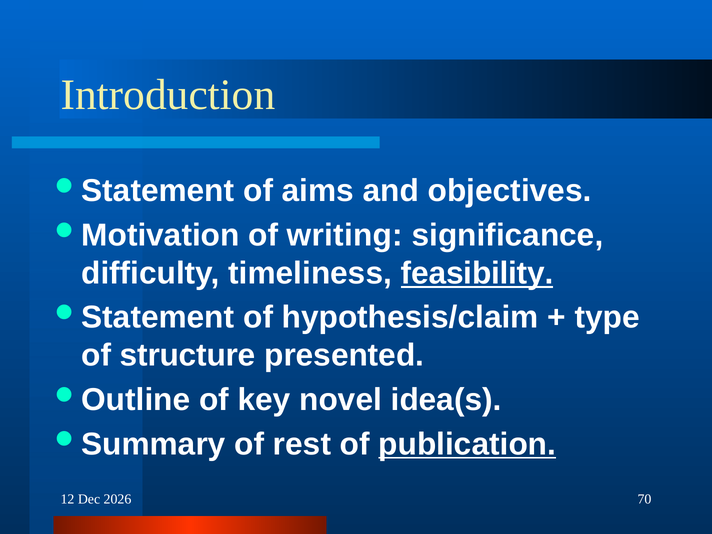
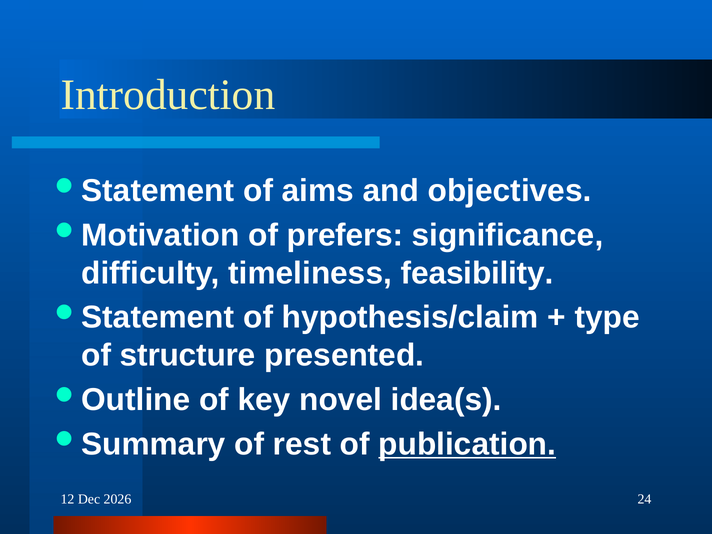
writing: writing -> prefers (345, 235)
feasibility underline: present -> none (477, 273)
70: 70 -> 24 (644, 499)
